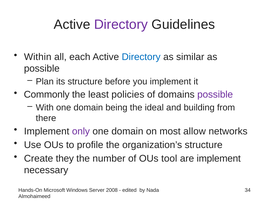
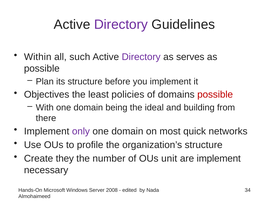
each: each -> such (80, 57)
Directory colour: blue -> purple (141, 57)
similar: similar -> serves (190, 57)
Commonly: Commonly -> Objectives (47, 95)
possible colour: purple -> red (215, 95)
allow: allow -> quick (195, 132)
tool: tool -> unit (169, 159)
